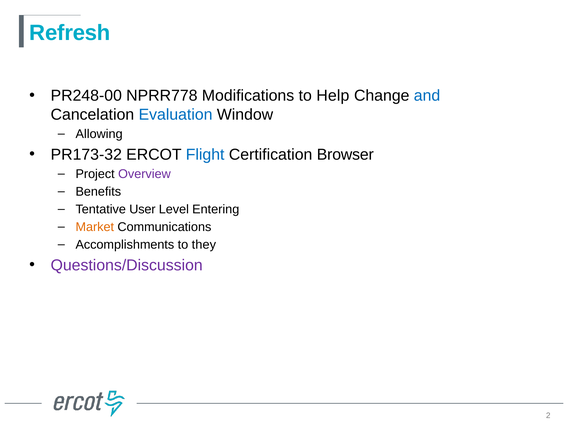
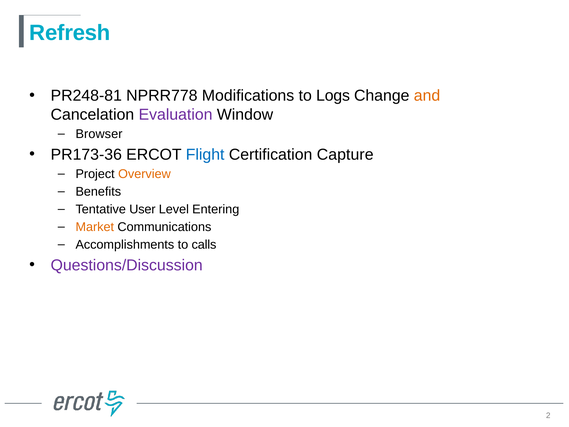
PR248-00: PR248-00 -> PR248-81 (86, 96)
Help: Help -> Logs (333, 96)
and colour: blue -> orange (427, 96)
Evaluation colour: blue -> purple (176, 115)
Allowing: Allowing -> Browser (99, 134)
PR173-32: PR173-32 -> PR173-36 (86, 154)
Browser: Browser -> Capture (345, 154)
Overview colour: purple -> orange (144, 174)
they: they -> calls (204, 245)
